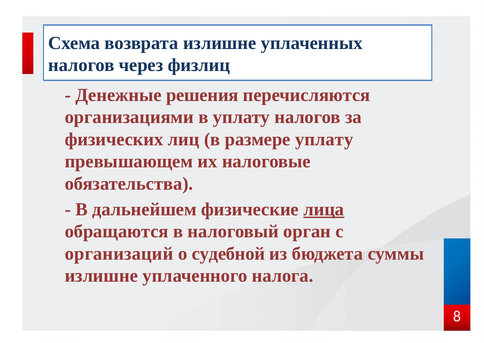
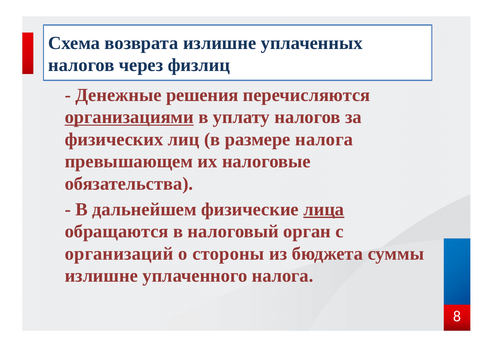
организациями underline: none -> present (129, 117)
размере уплату: уплату -> налога (324, 139)
судебной: судебной -> стороны (228, 253)
